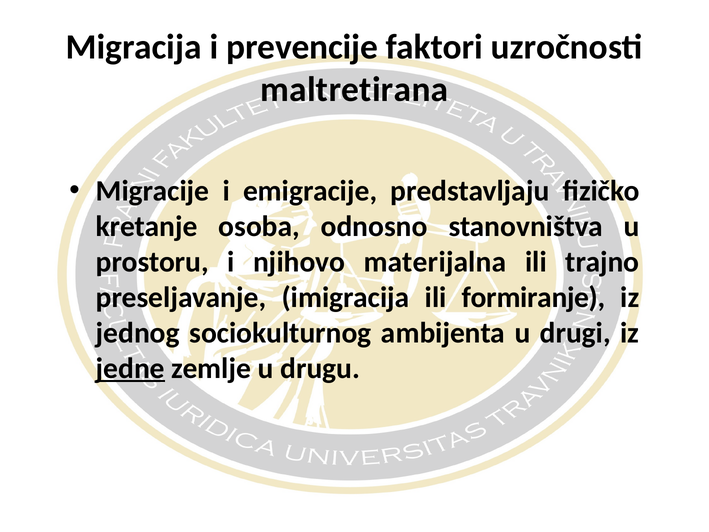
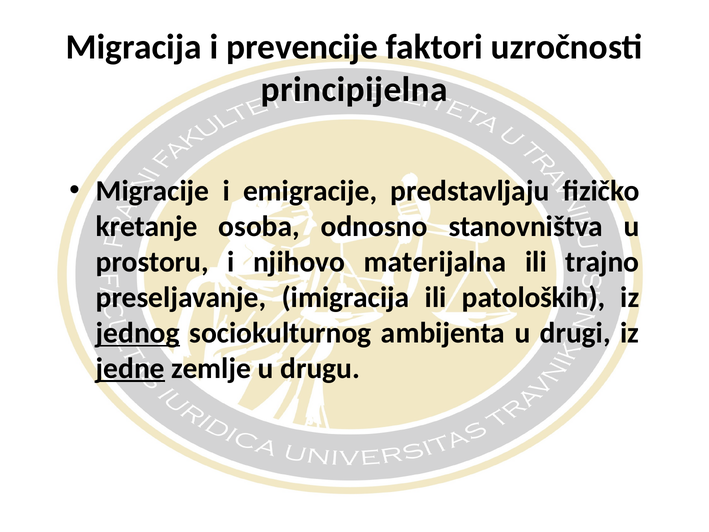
maltretirana: maltretirana -> principijelna (354, 89)
formiranje: formiranje -> patoloških (534, 297)
jednog underline: none -> present (138, 333)
